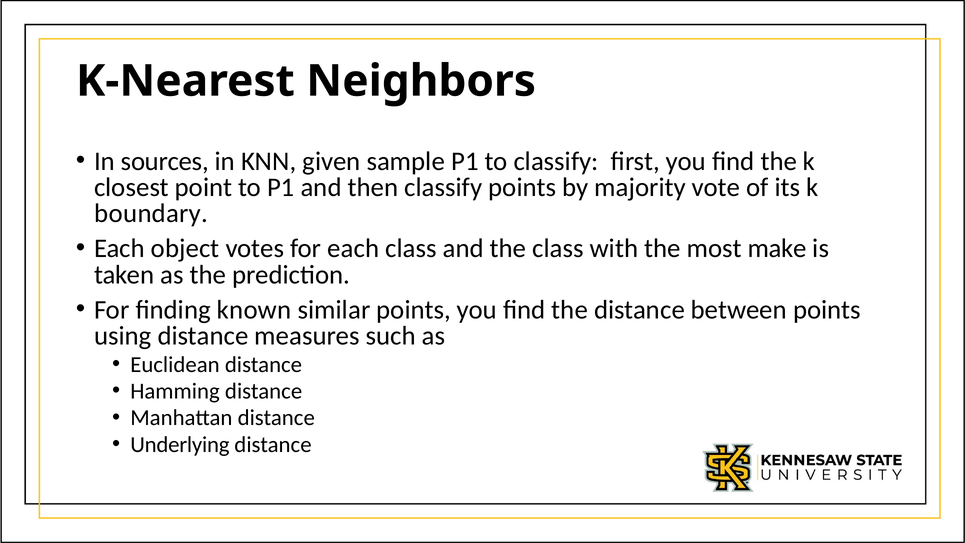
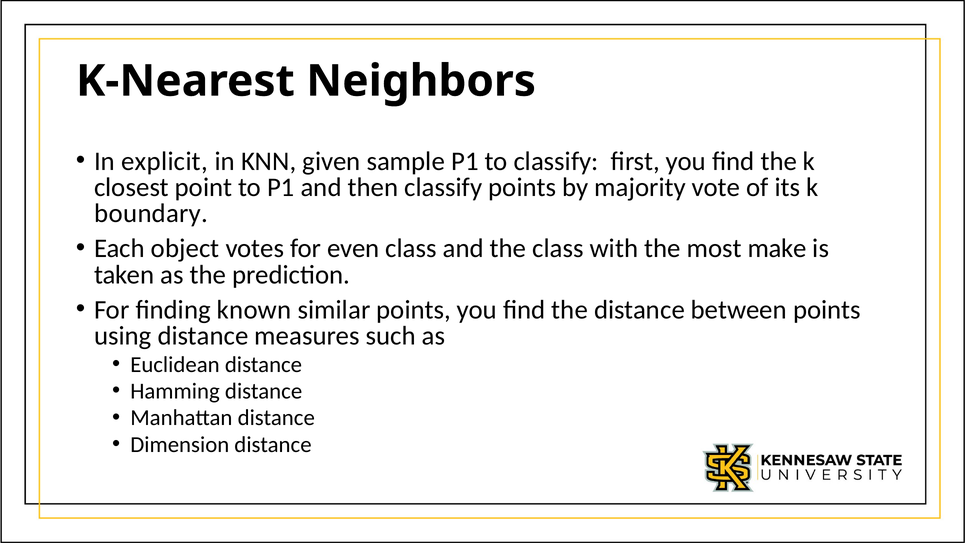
sources: sources -> explicit (165, 161)
for each: each -> even (353, 249)
Underlying: Underlying -> Dimension (180, 444)
